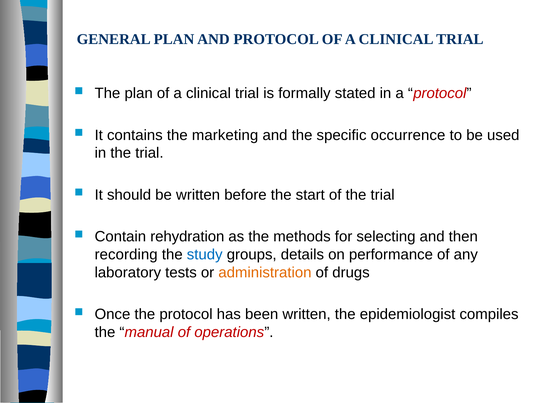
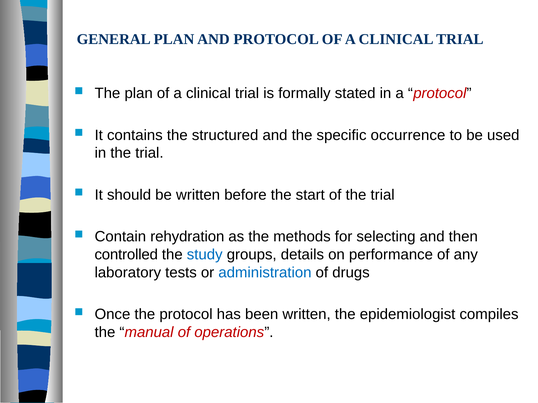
marketing: marketing -> structured (225, 135)
recording: recording -> controlled (126, 255)
administration colour: orange -> blue (265, 273)
